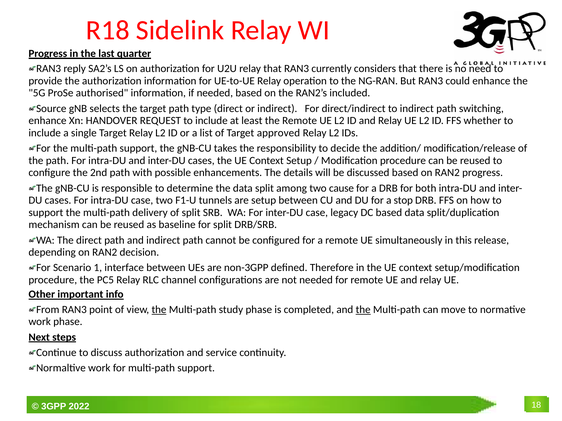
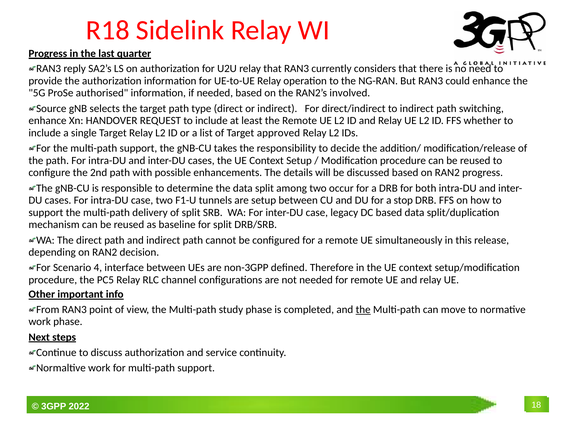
included: included -> involved (350, 93)
cause: cause -> occur (341, 188)
1: 1 -> 4 (98, 268)
the underline: present -> none (159, 310)
